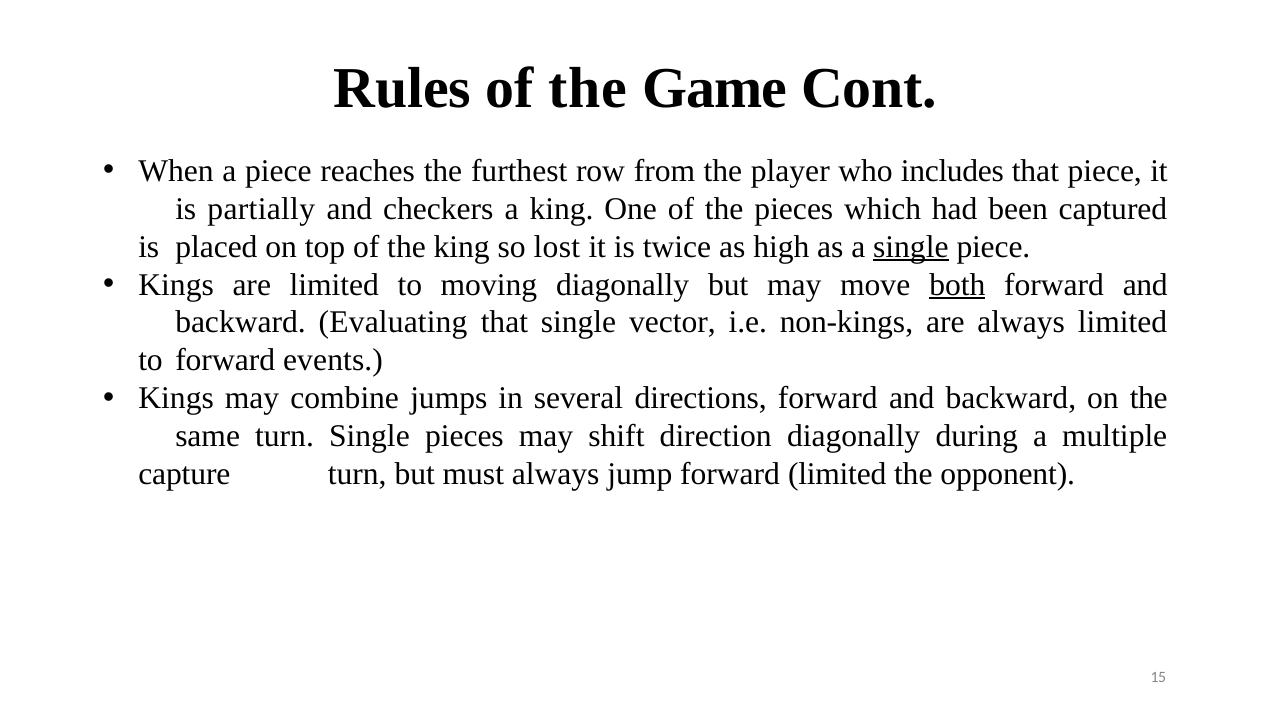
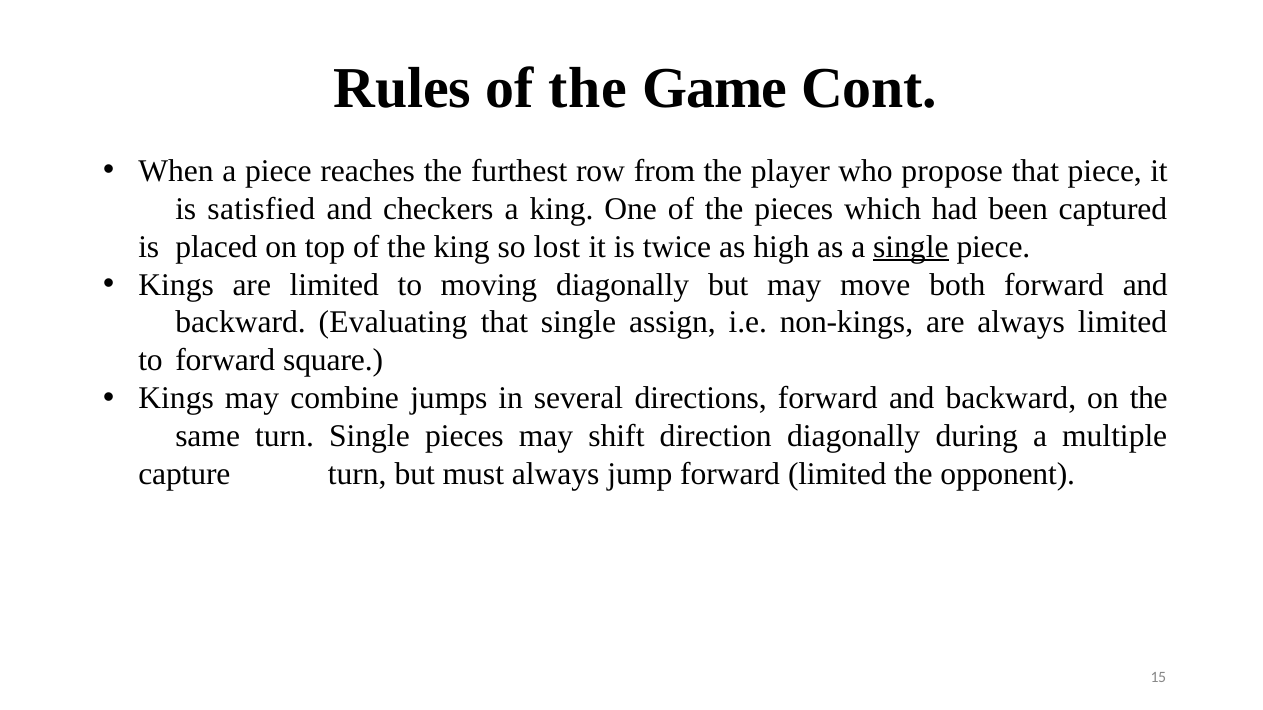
includes: includes -> propose (952, 171)
partially: partially -> satisfied (261, 209)
both underline: present -> none (957, 285)
vector: vector -> assign (672, 323)
events: events -> square (333, 361)
